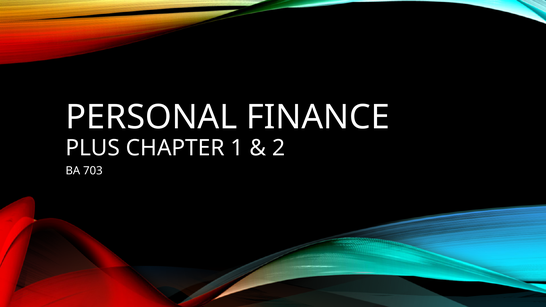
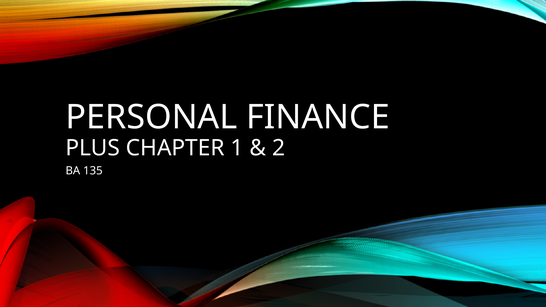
703: 703 -> 135 (93, 171)
